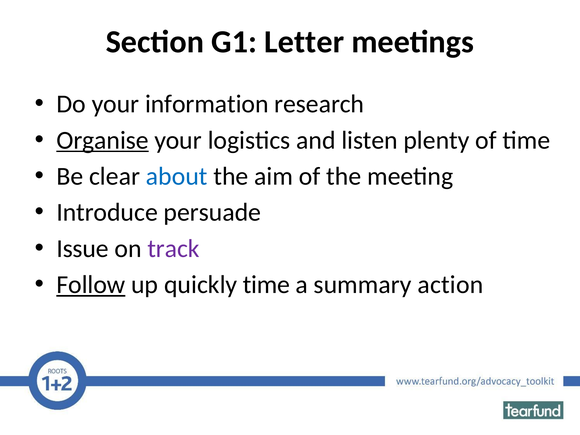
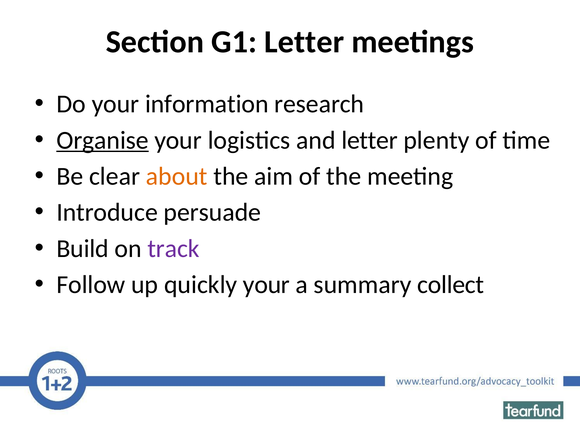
and listen: listen -> letter (370, 140)
about colour: blue -> orange (177, 176)
Issue: Issue -> Build (83, 249)
Follow underline: present -> none (91, 285)
quickly time: time -> your (266, 285)
action: action -> collect (451, 285)
